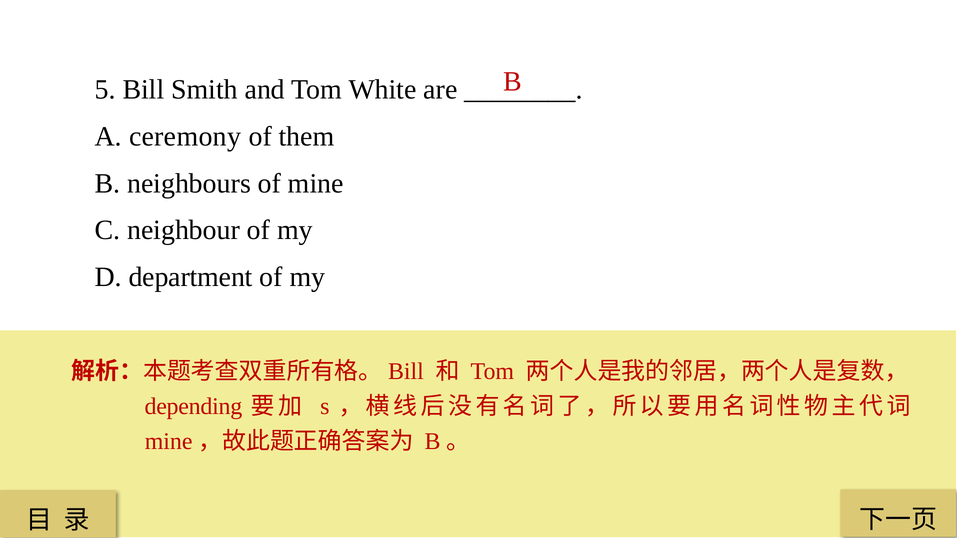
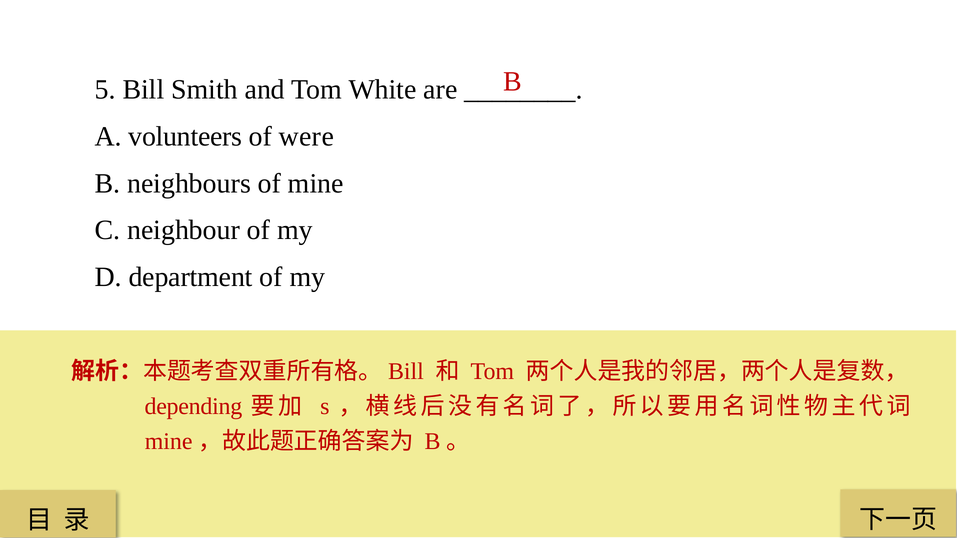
ceremony: ceremony -> volunteers (185, 137)
them: them -> were (306, 137)
